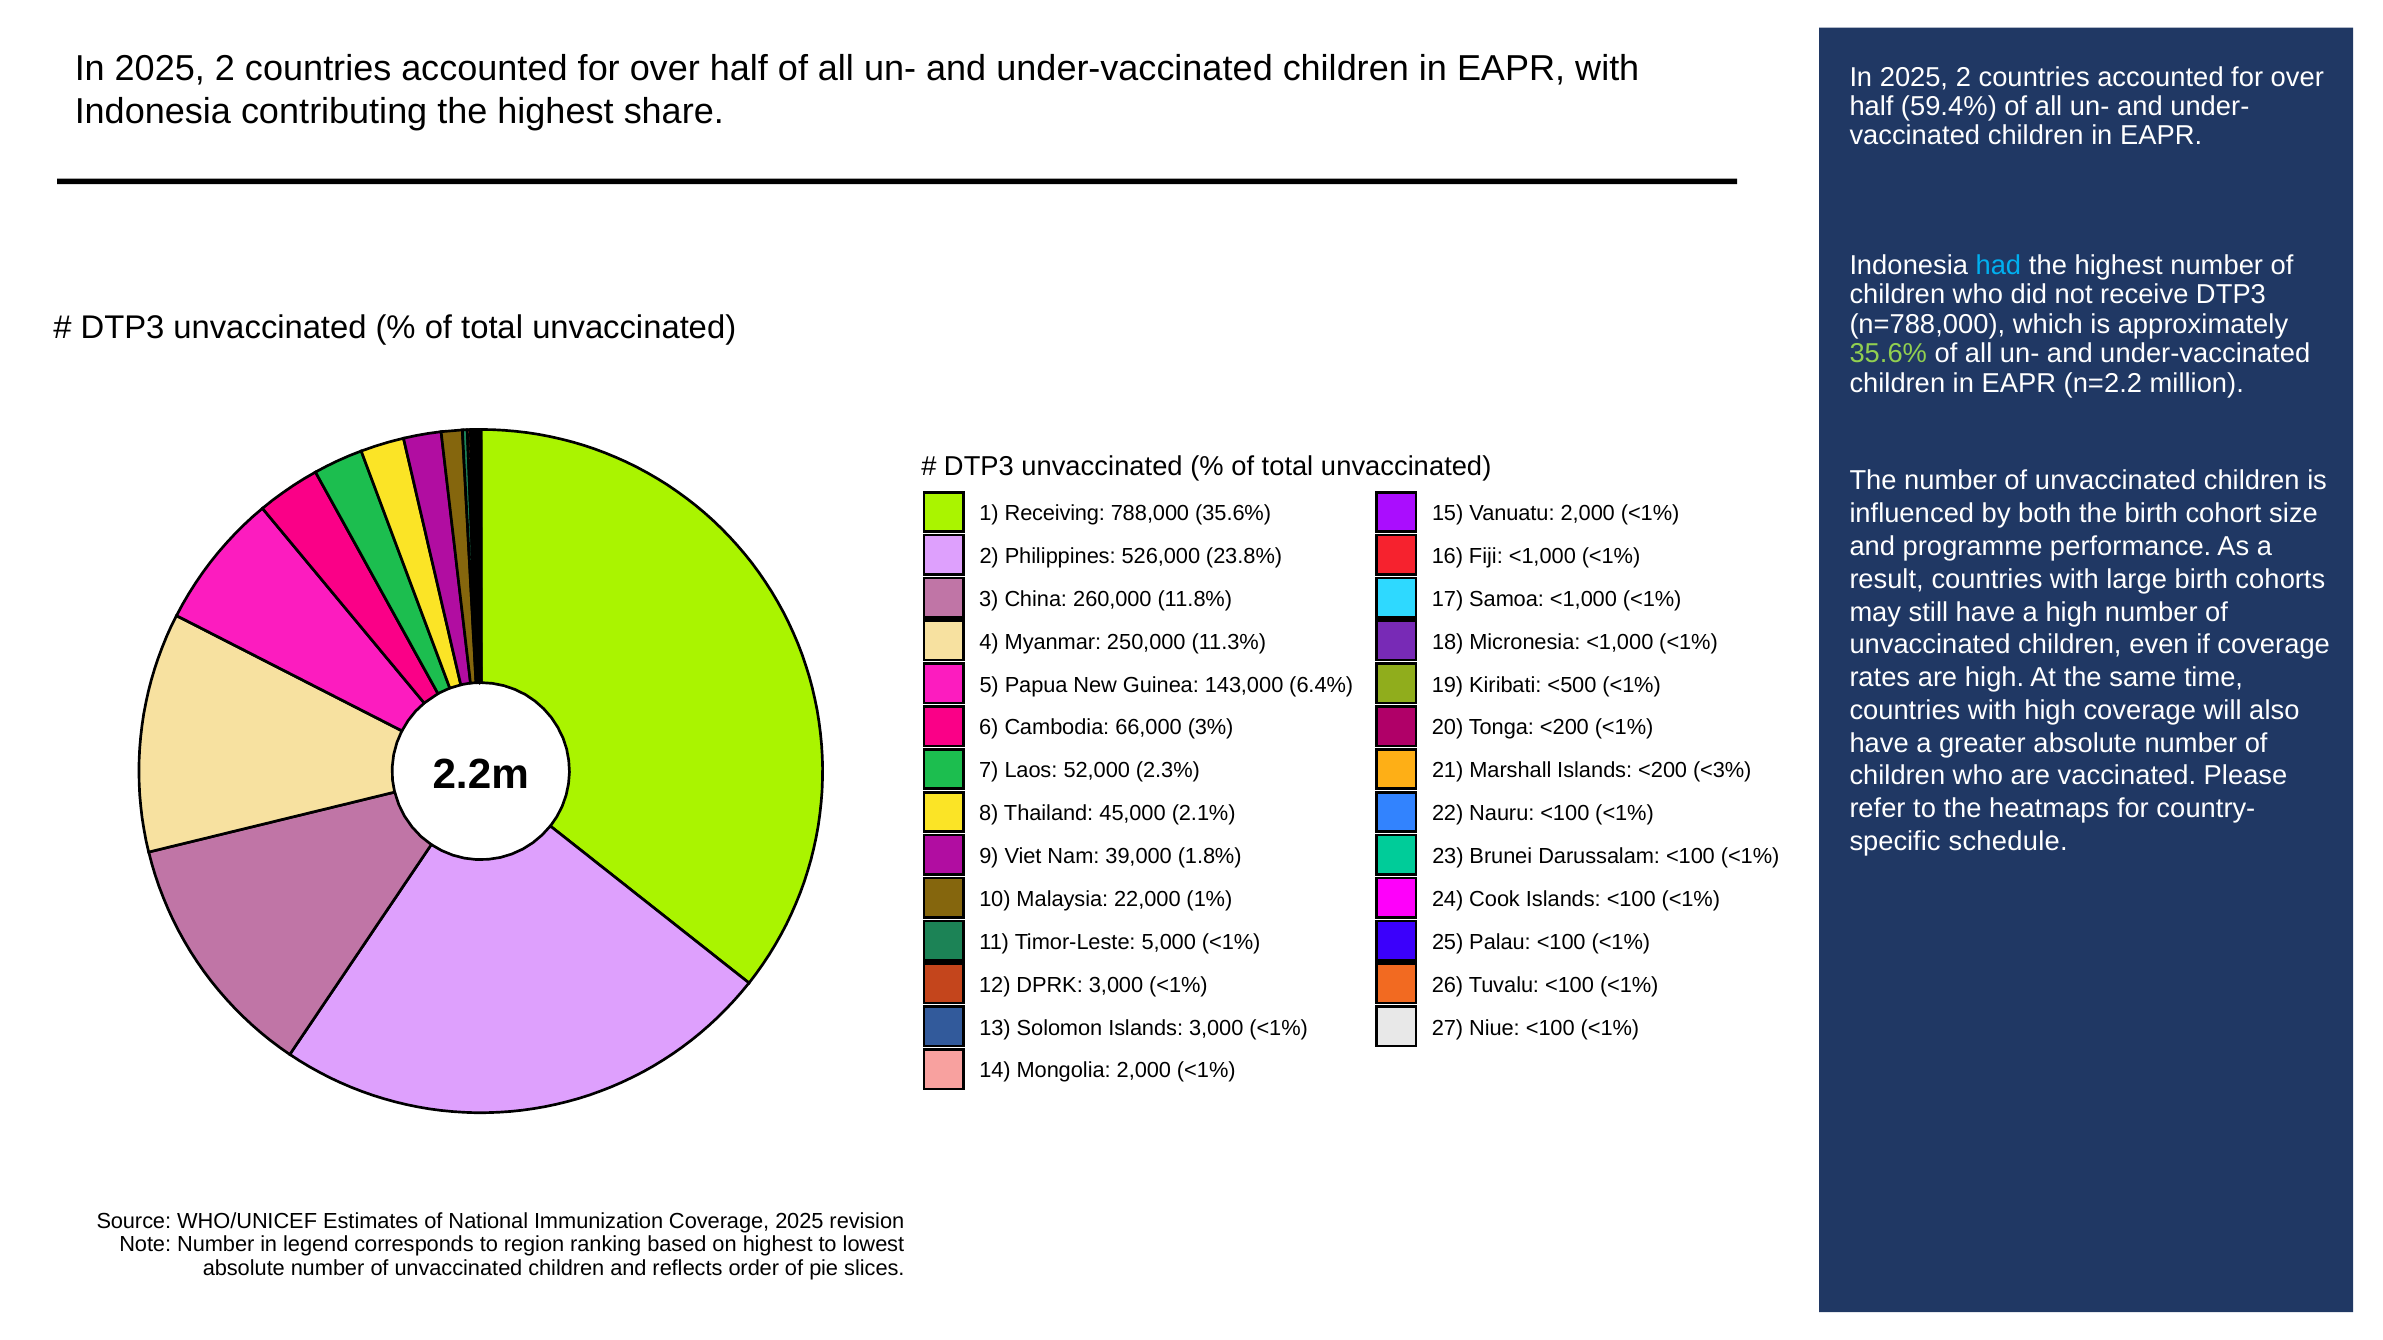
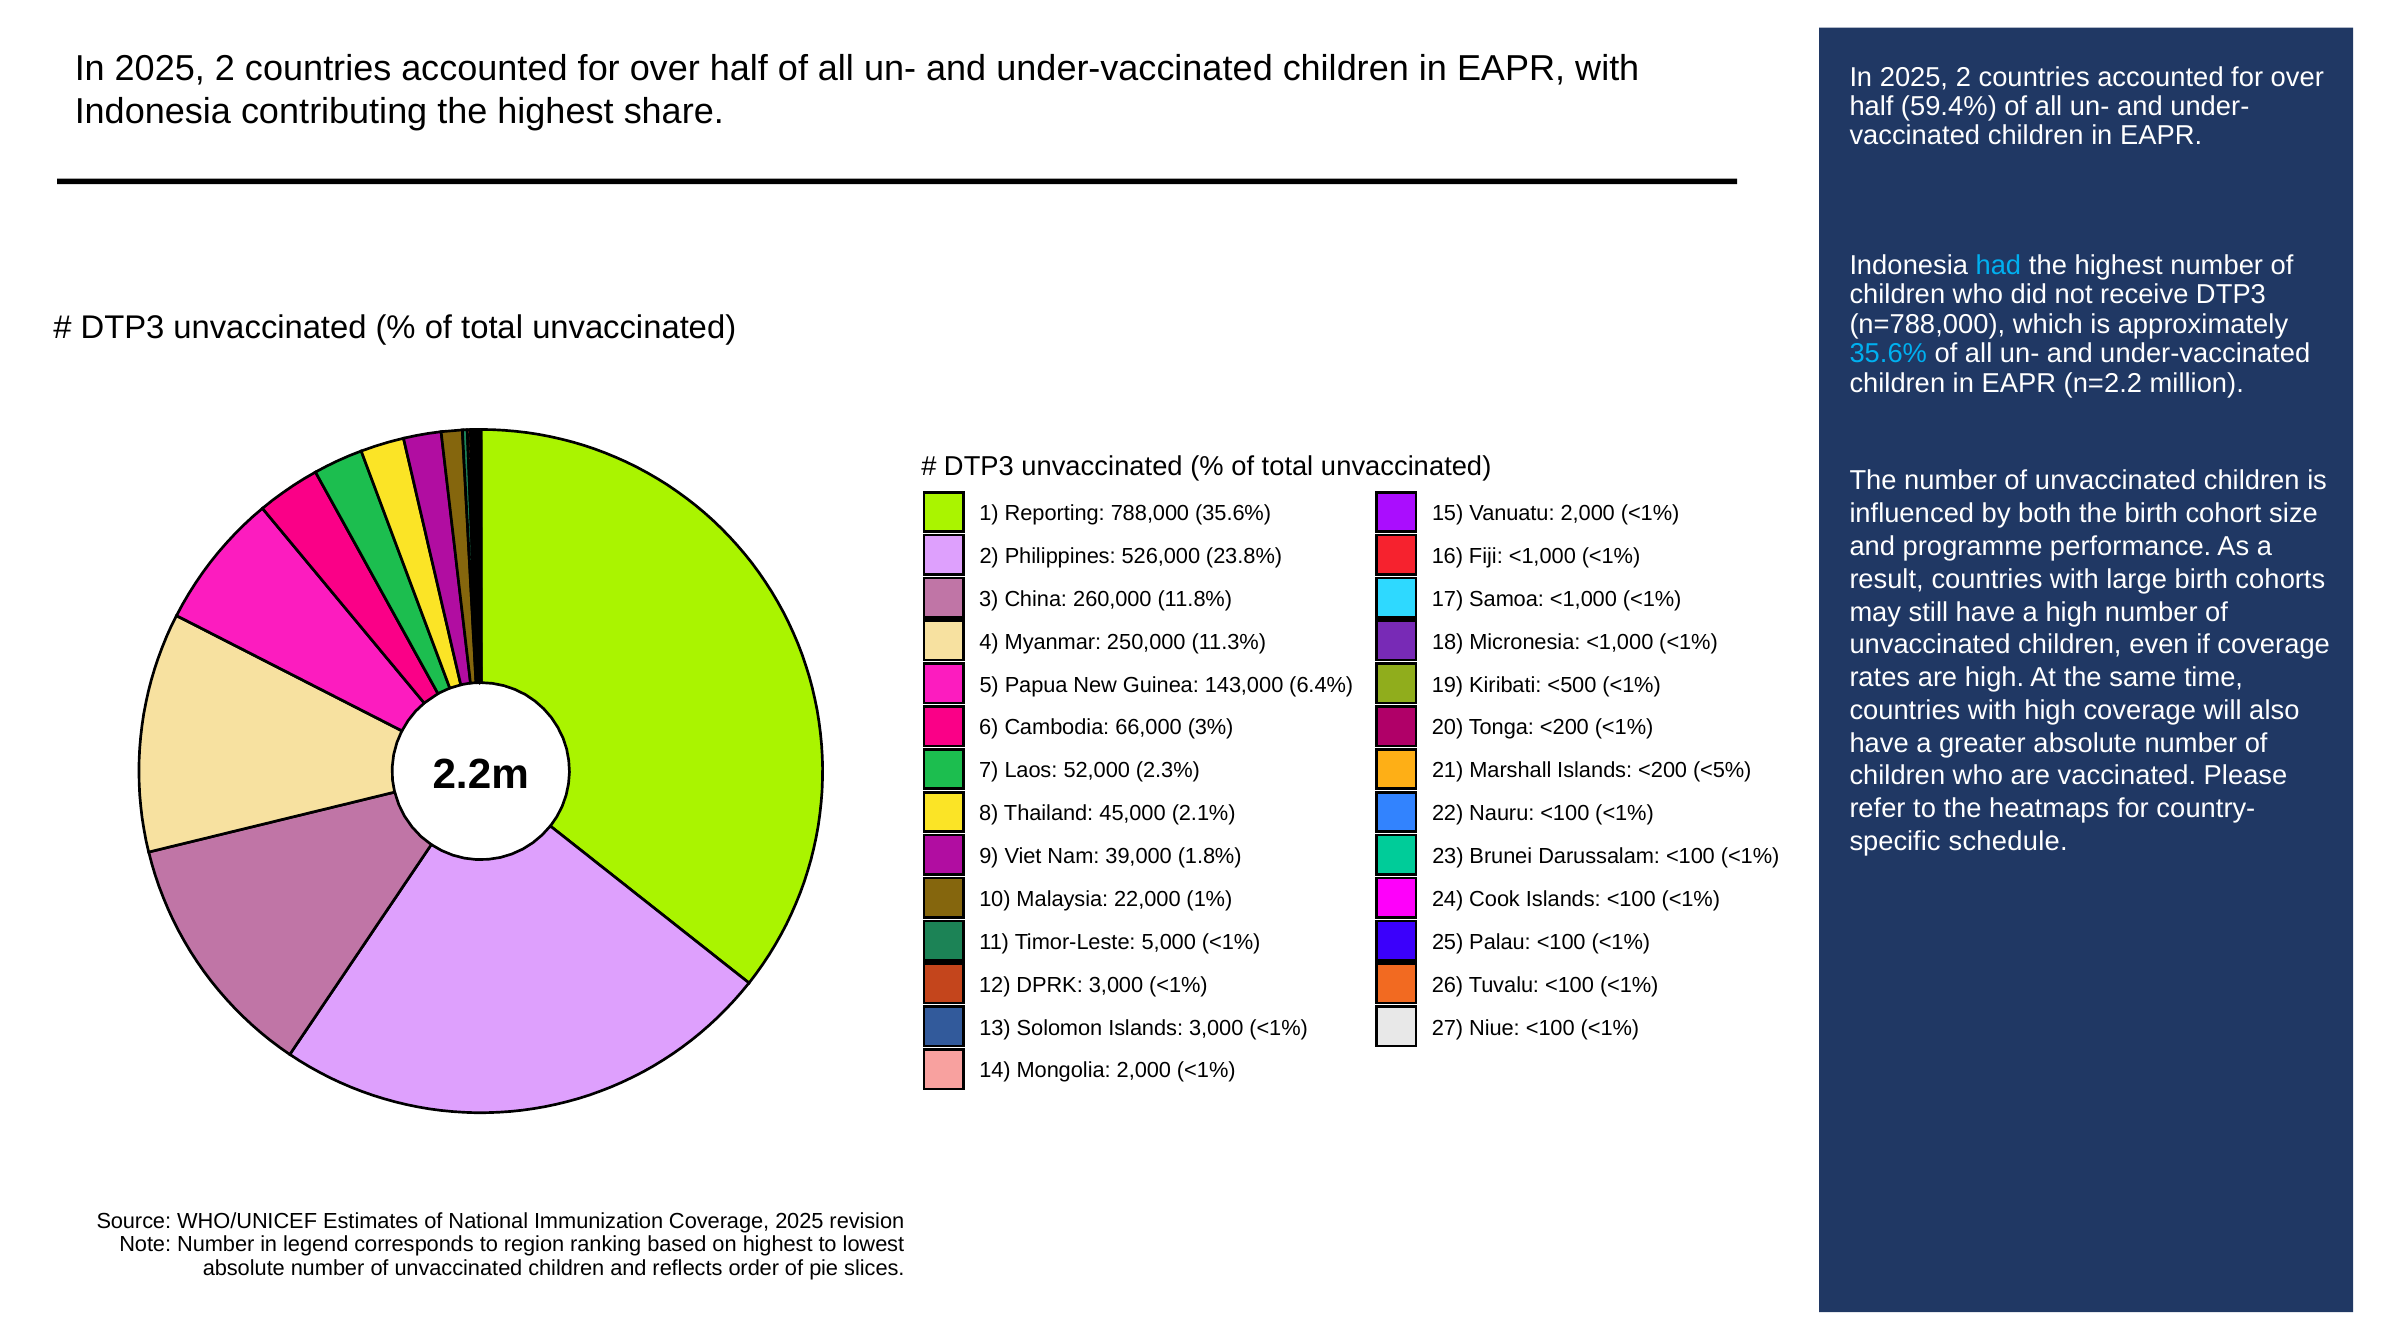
35.6% colour: light green -> light blue (1888, 354)
Receiving: Receiving -> Reporting (1055, 513)
<3%: <3% -> <5% (1722, 771)
